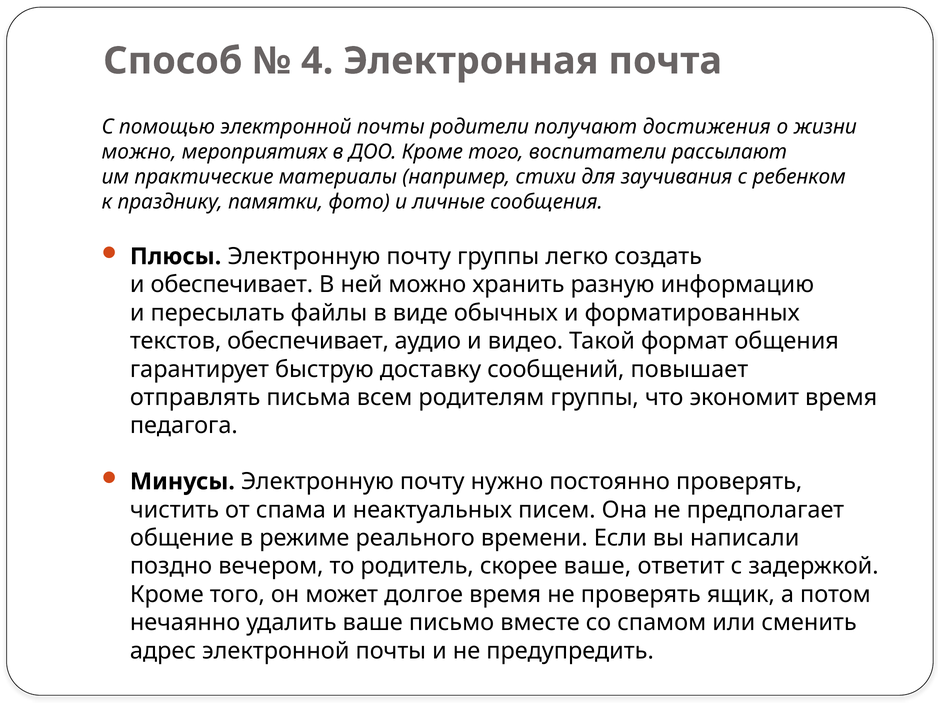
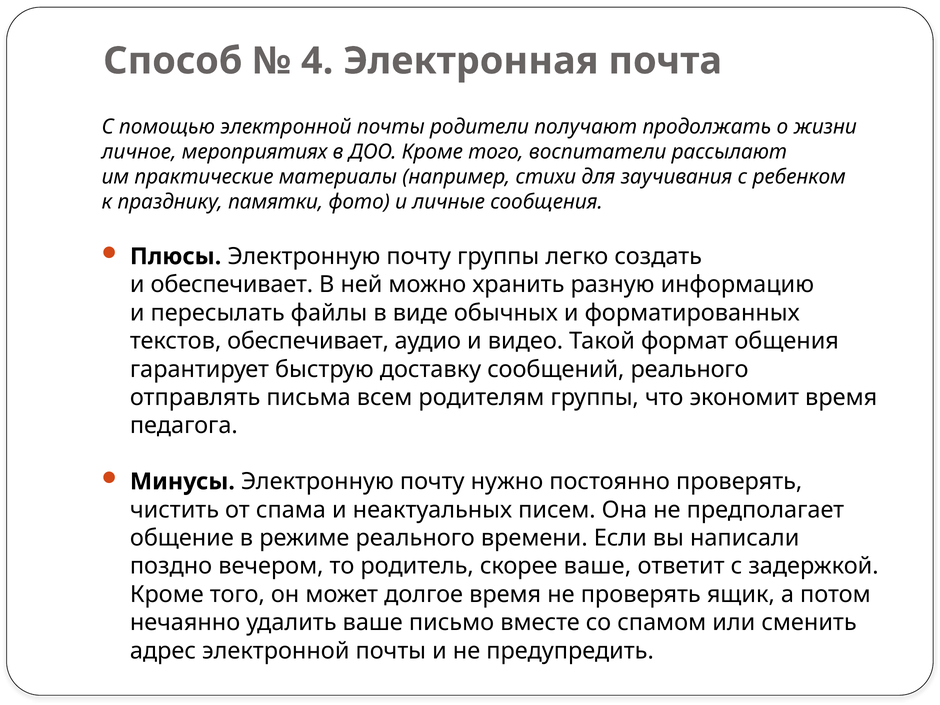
достижения: достижения -> продолжать (707, 127)
можно: можно -> личное (139, 152)
сообщений повышает: повышает -> реального (690, 369)
